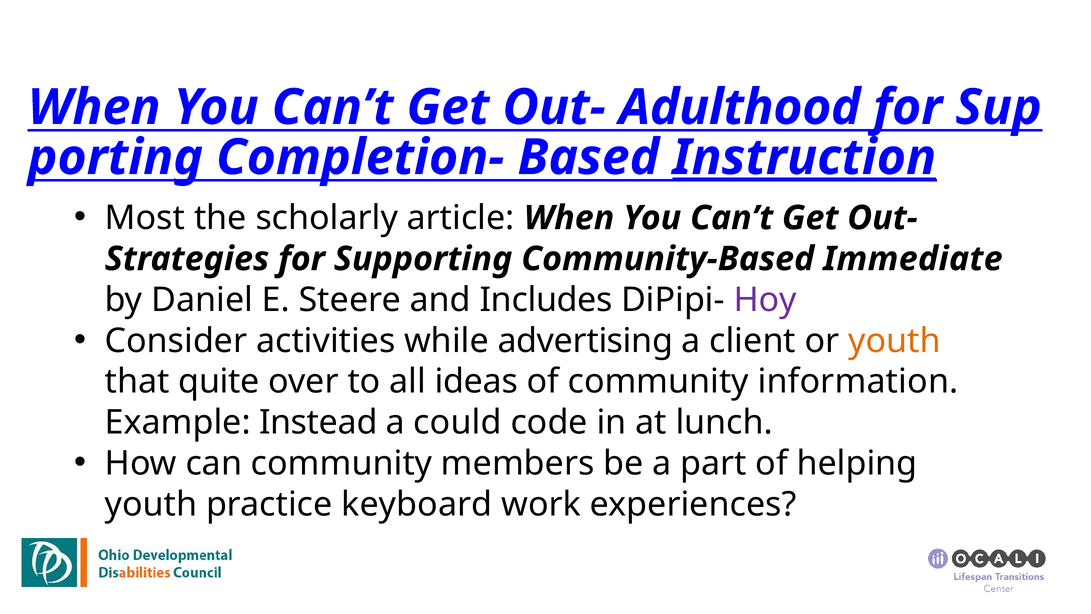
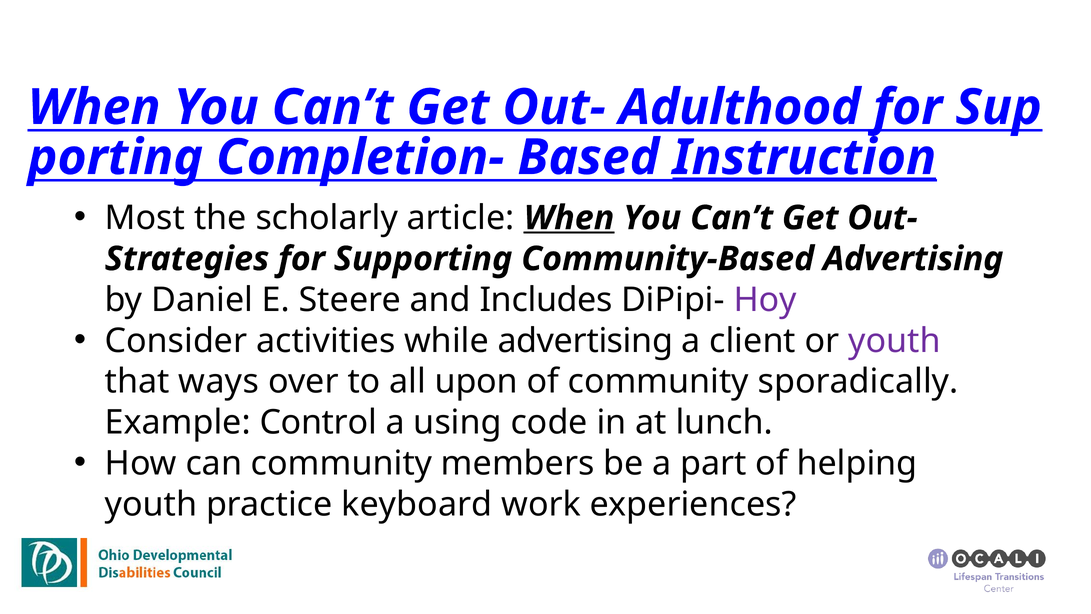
When underline: none -> present (569, 218)
Community-Based Immediate: Immediate -> Advertising (913, 259)
youth colour: orange -> purple (894, 341)
quite: quite -> ways (219, 382)
ideas: ideas -> upon (476, 382)
information: information -> sporadically (858, 382)
Instead: Instead -> Control (318, 422)
could: could -> using (458, 422)
